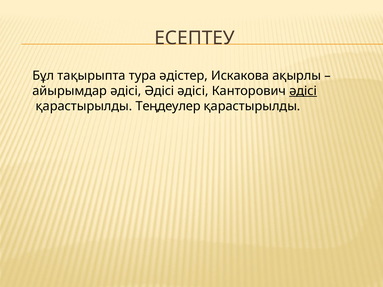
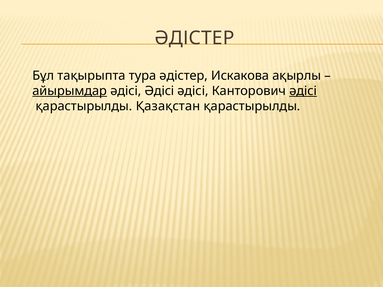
ЕСЕПТЕУ: ЕСЕПТЕУ -> ӘДІСТЕР (194, 38)
айырымдар underline: none -> present (70, 91)
Теңдеулер: Теңдеулер -> Қазақстан (168, 106)
